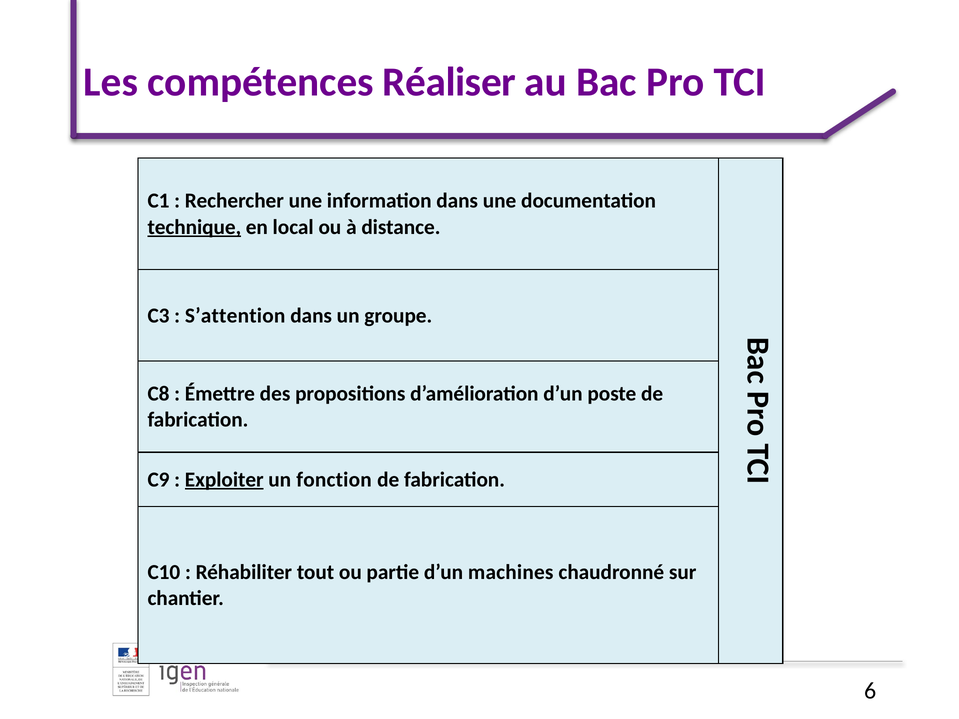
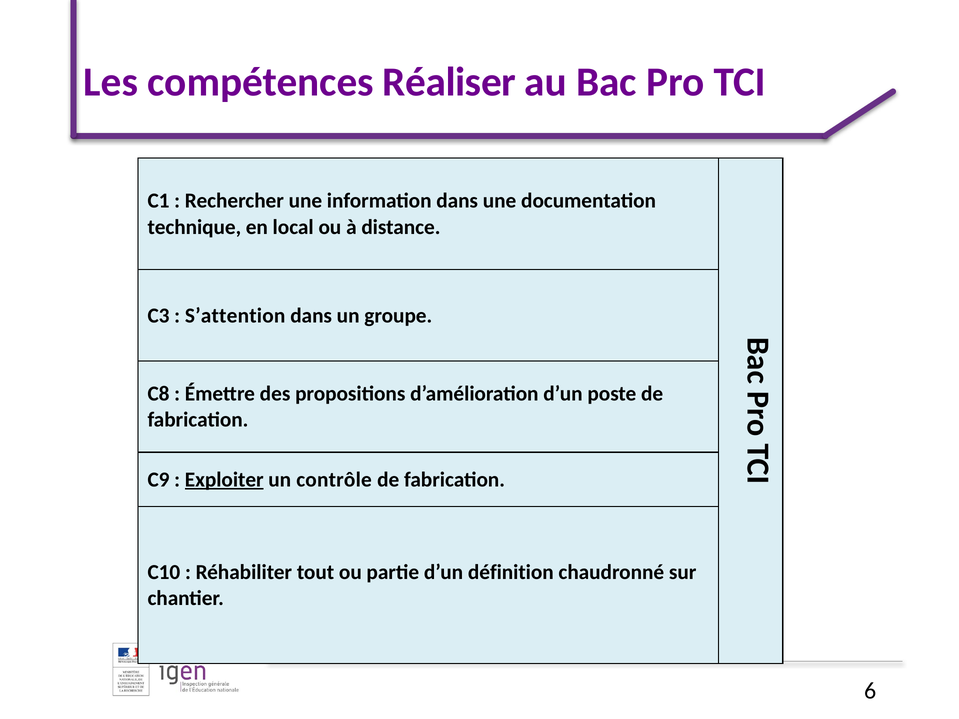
technique underline: present -> none (194, 227)
fonction: fonction -> contrôle (334, 480)
machines: machines -> définition (511, 572)
